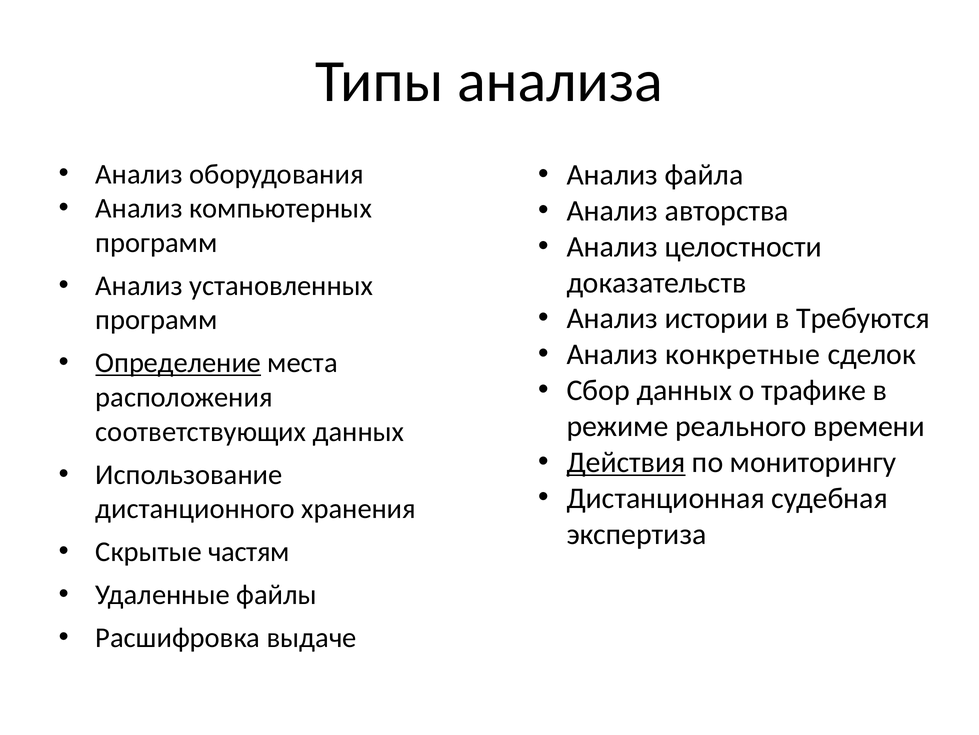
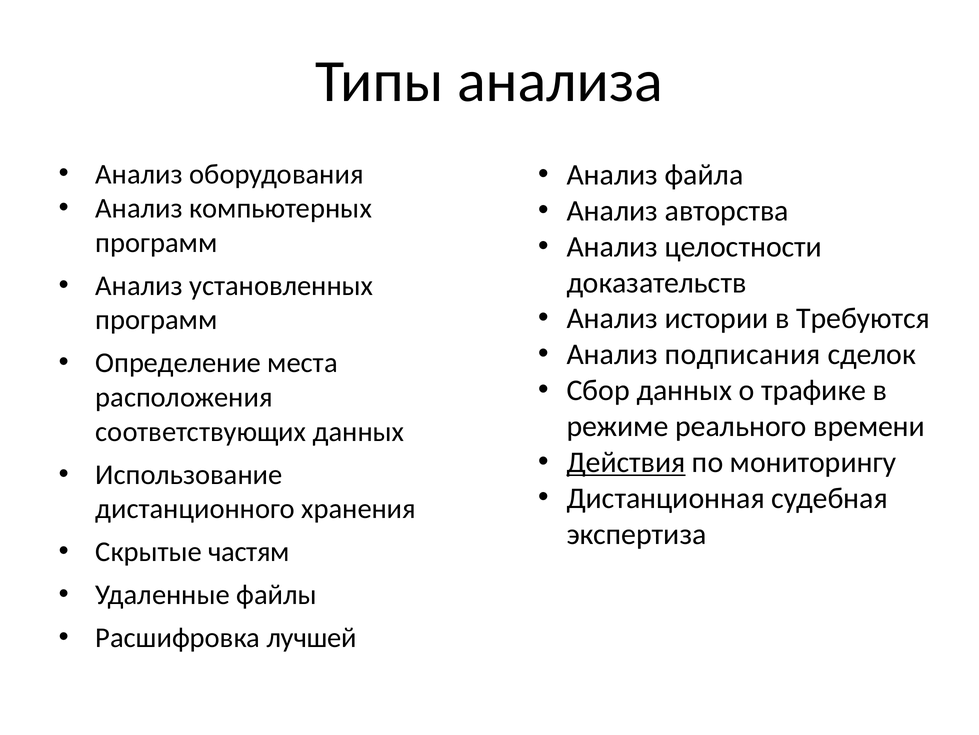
конкретные: конкретные -> подписания (743, 354)
Определение underline: present -> none (178, 363)
выдаче: выдаче -> лучшей (312, 637)
